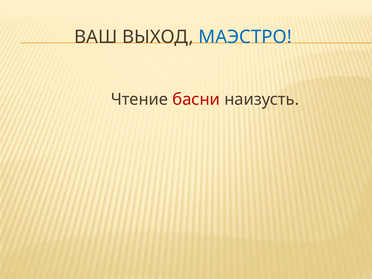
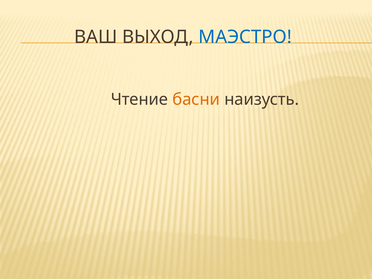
басни colour: red -> orange (196, 99)
